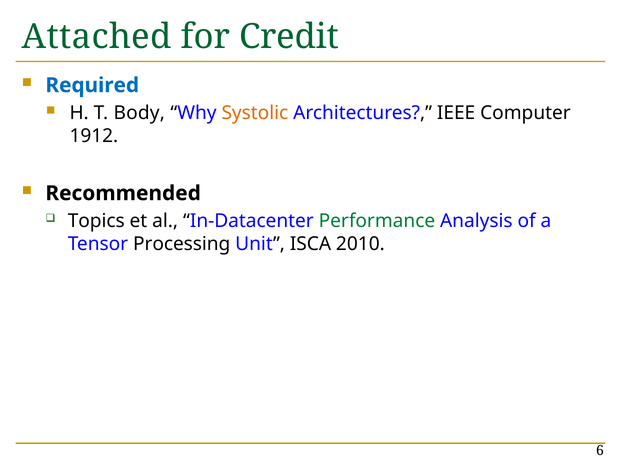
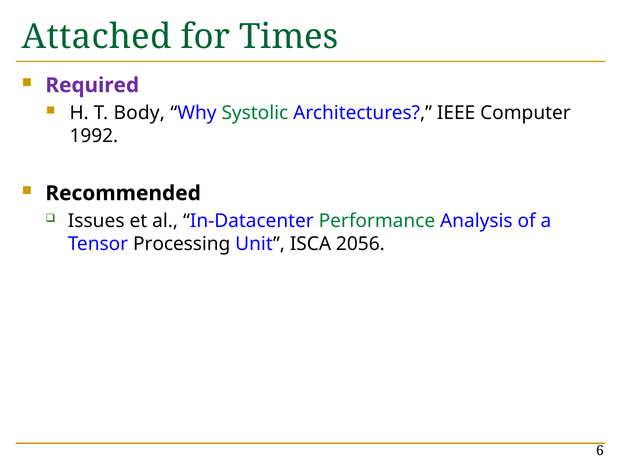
Credit: Credit -> Times (289, 37)
Required colour: blue -> purple (92, 85)
Systolic colour: orange -> green (255, 113)
1912: 1912 -> 1992 (94, 136)
Topics: Topics -> Issues (96, 221)
2010: 2010 -> 2056 (360, 244)
